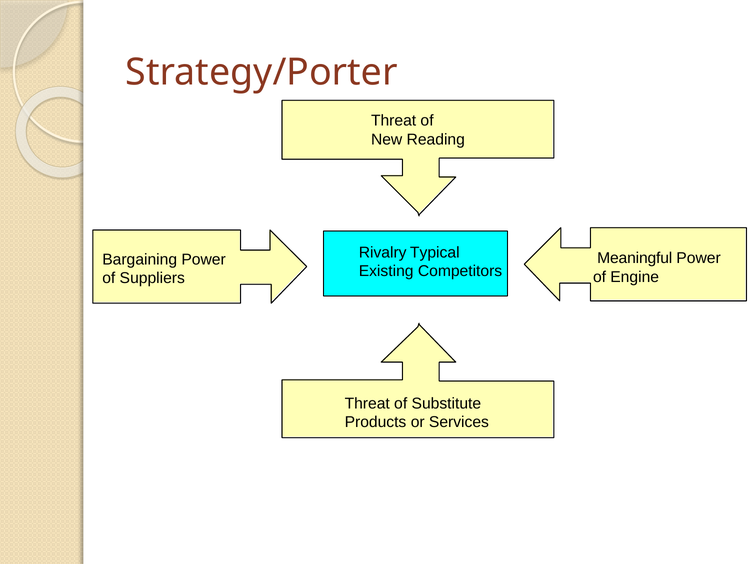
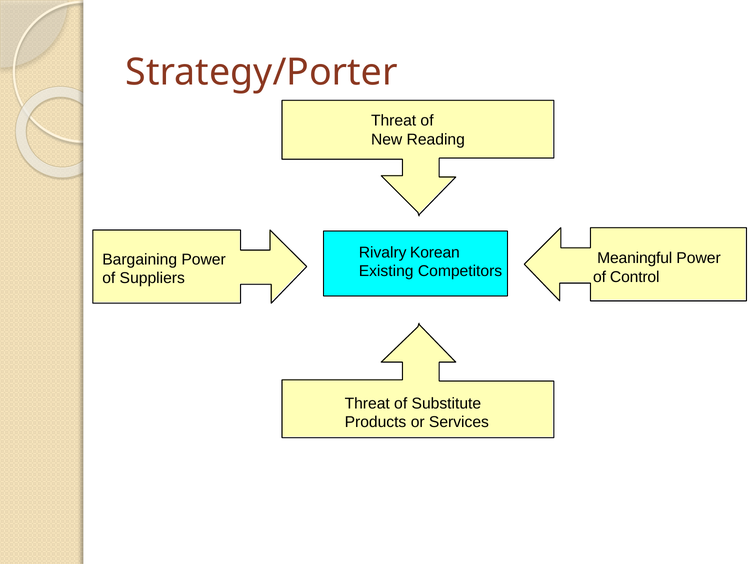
Typical: Typical -> Korean (435, 252)
Engine: Engine -> Control (635, 277)
